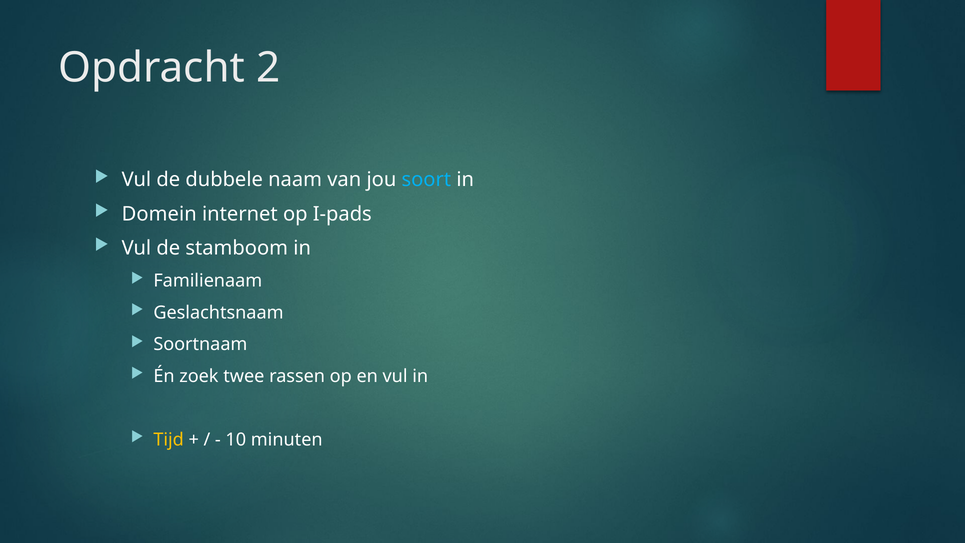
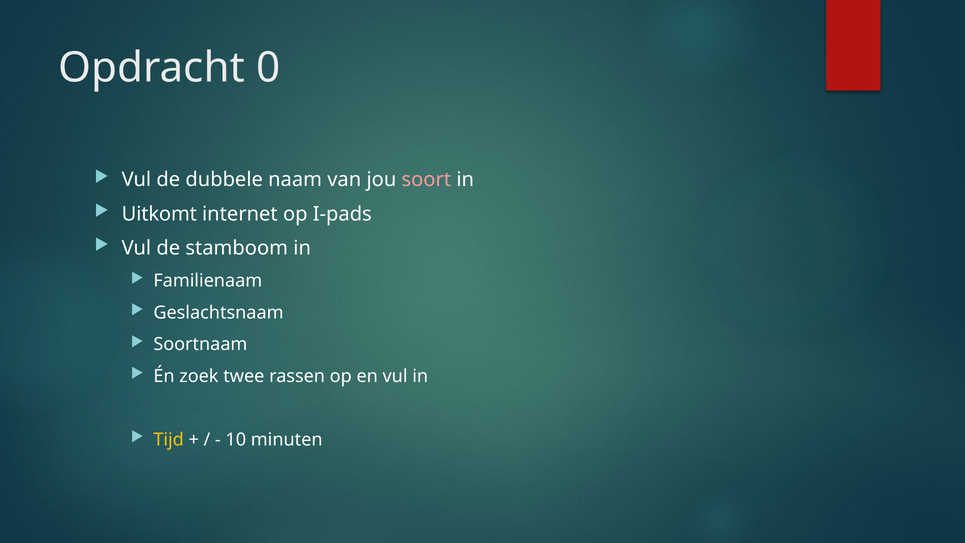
2: 2 -> 0 (268, 68)
soort colour: light blue -> pink (426, 180)
Domein: Domein -> Uitkomt (159, 214)
